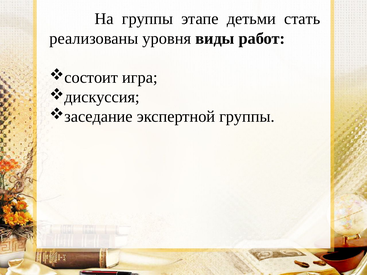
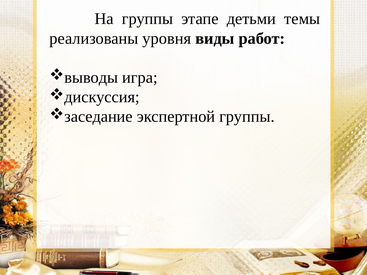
стать: стать -> темы (302, 19)
состоит: состоит -> выводы (91, 78)
